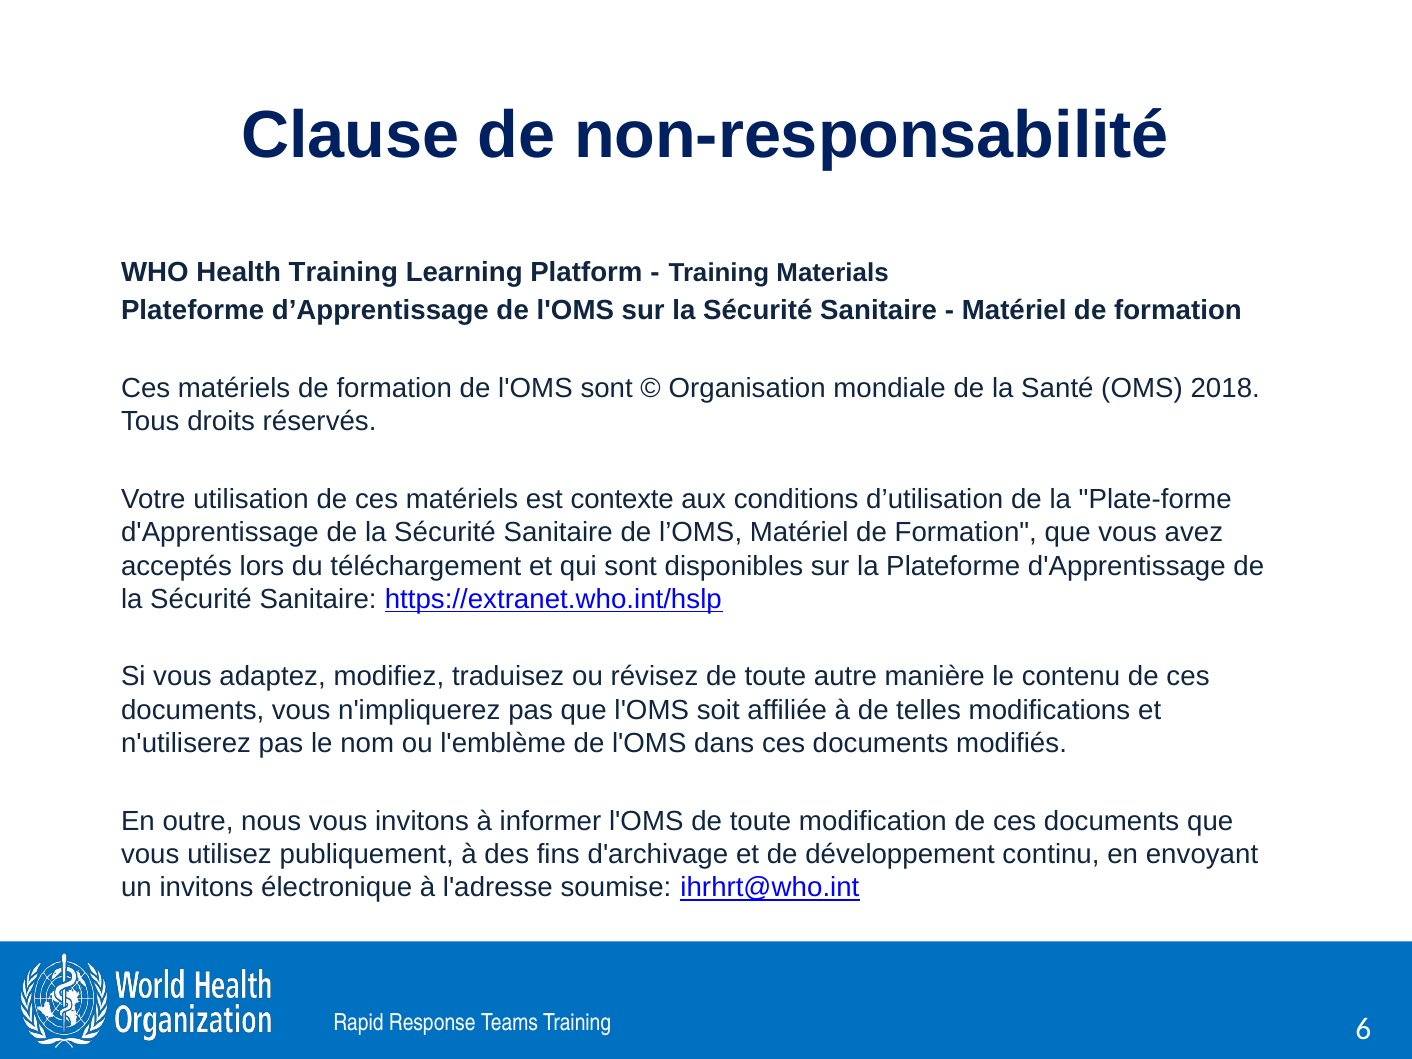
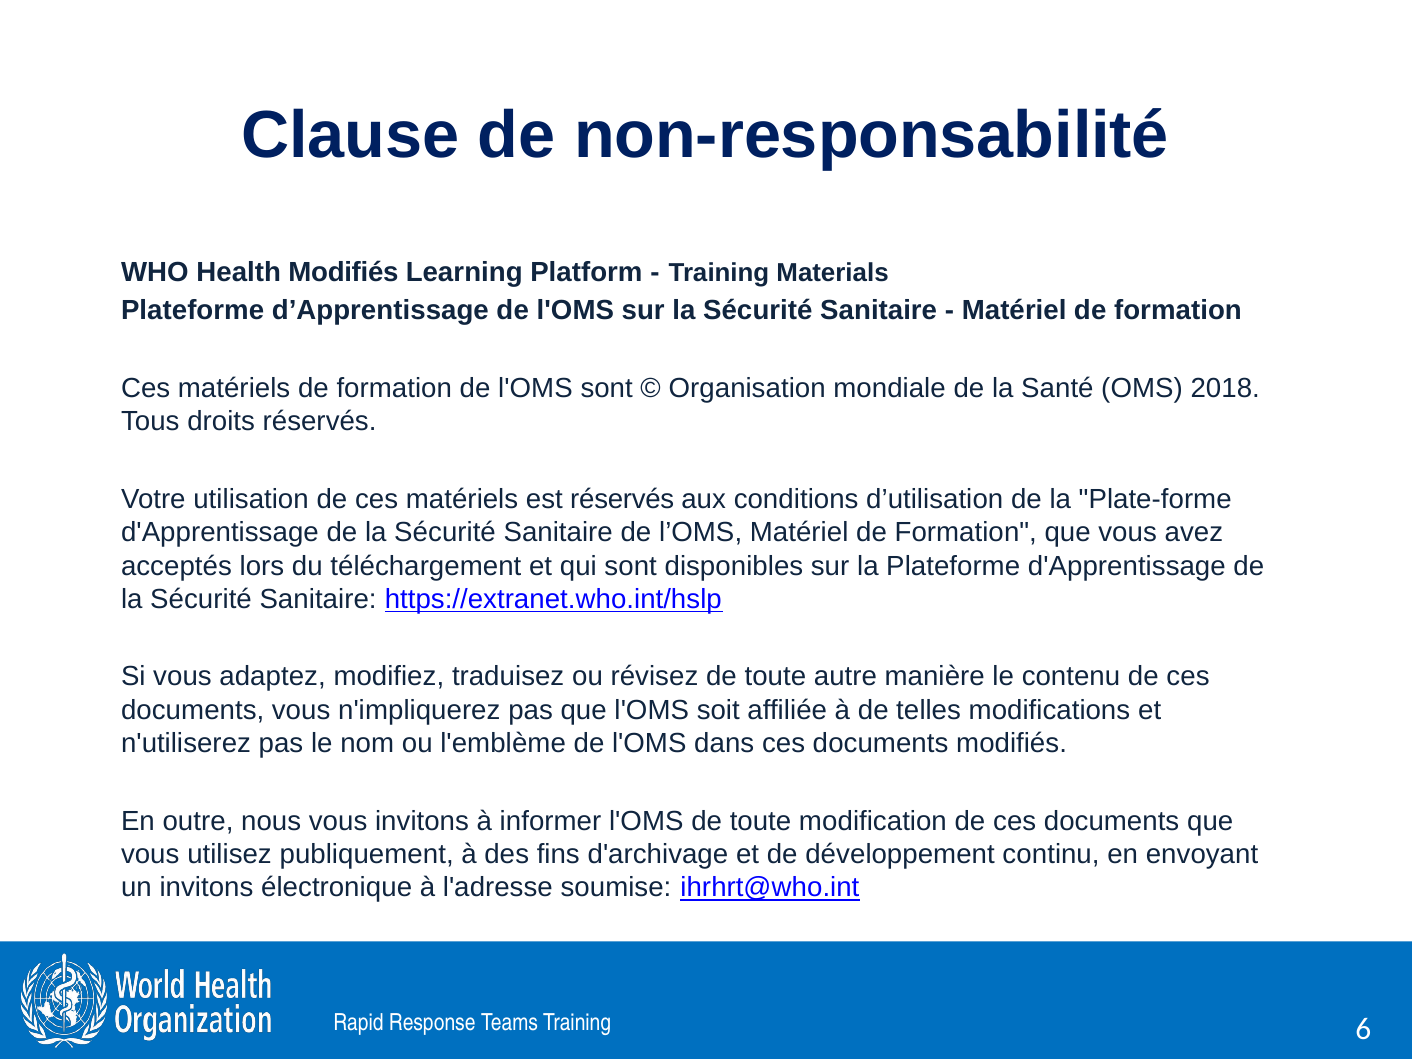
Health Training: Training -> Modifiés (343, 272)
est contexte: contexte -> réservés (622, 499)
